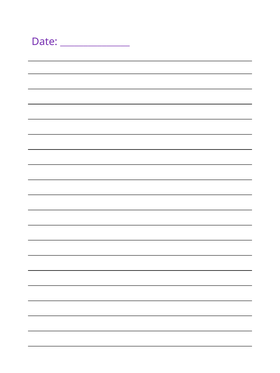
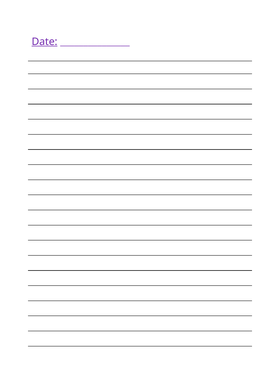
Date underline: none -> present (45, 42)
